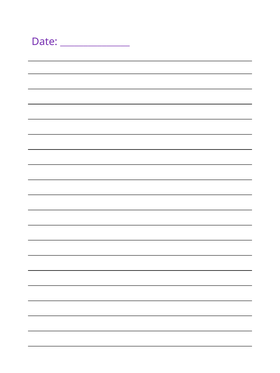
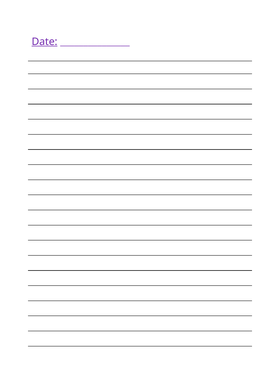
Date underline: none -> present (45, 42)
